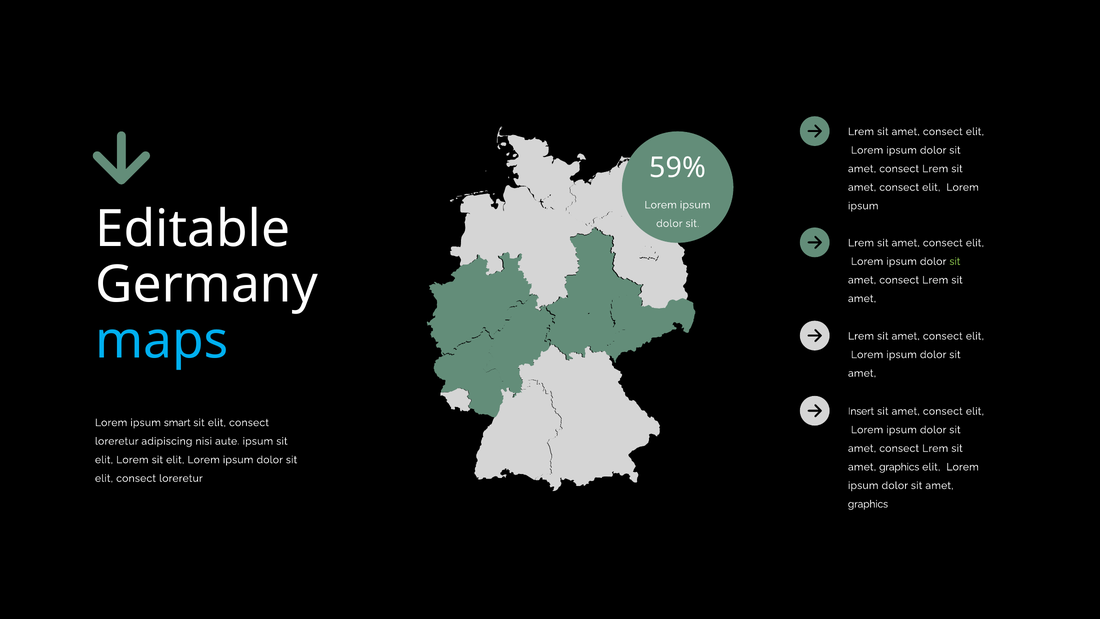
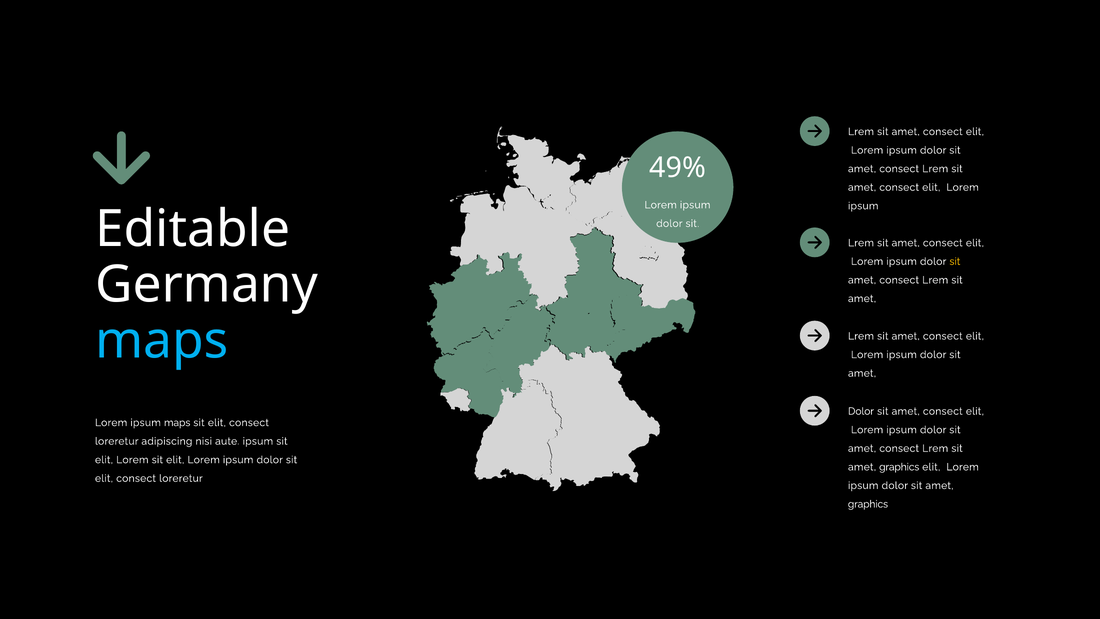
59%: 59% -> 49% (678, 168)
sit colour: light green -> yellow (955, 261)
Insert: Insert -> Dolor (861, 411)
ipsum smart: smart -> maps (177, 422)
